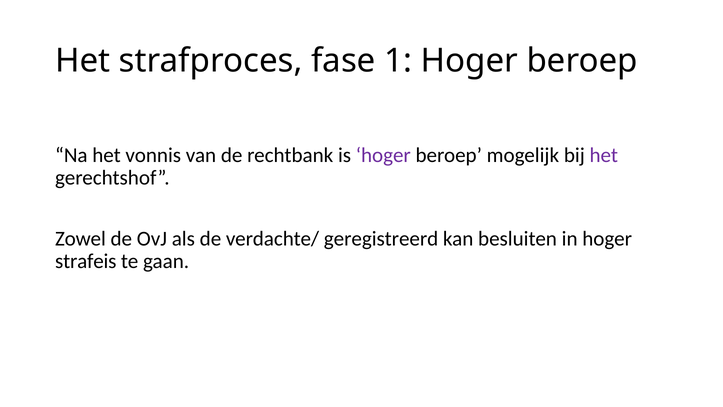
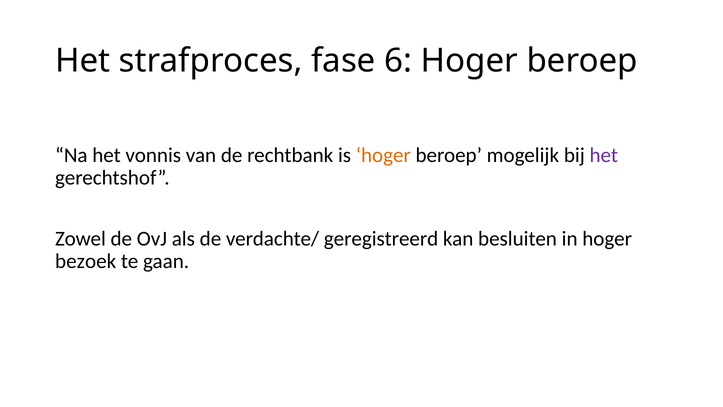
1: 1 -> 6 (398, 61)
hoger colour: purple -> orange (383, 155)
strafeis: strafeis -> bezoek (86, 261)
